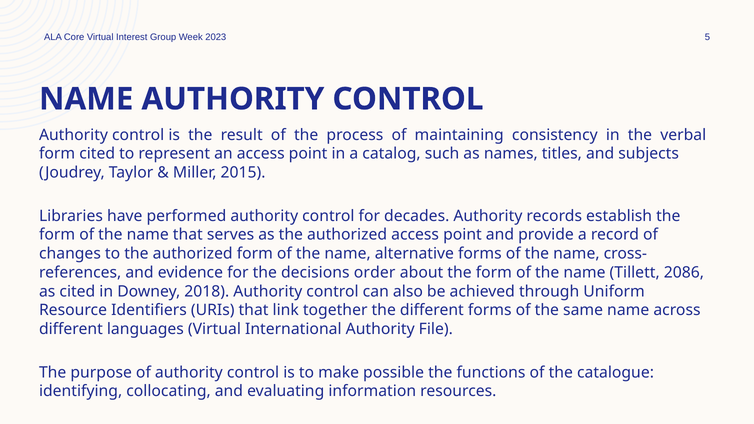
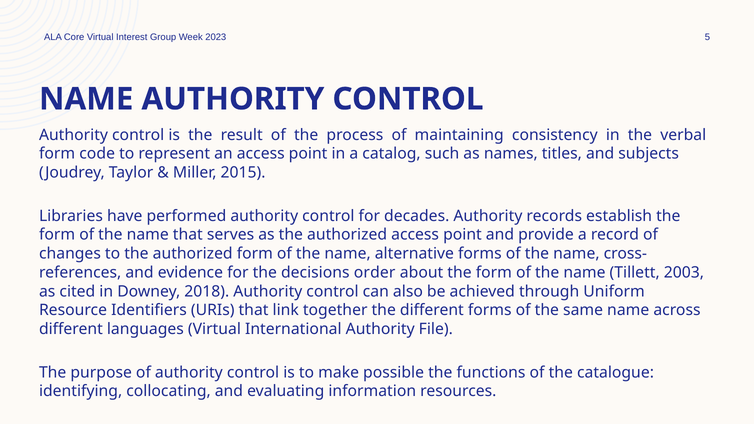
form cited: cited -> code (97, 154)
2086: 2086 -> 2003 (684, 273)
